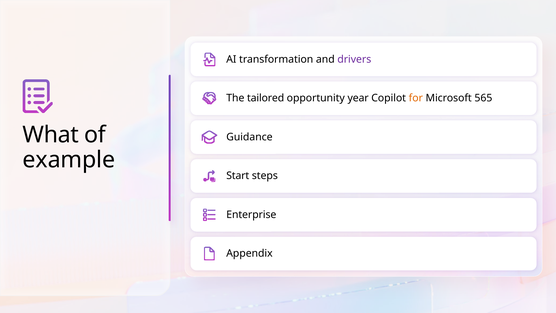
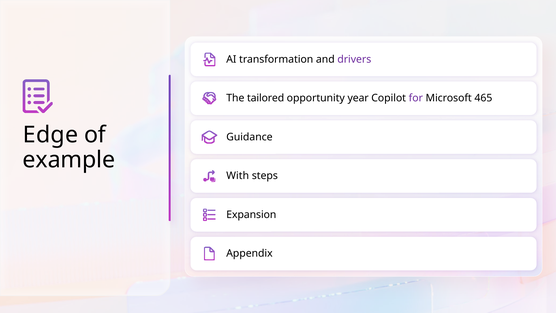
for colour: orange -> purple (416, 98)
565: 565 -> 465 (483, 98)
What: What -> Edge (51, 135)
Start: Start -> With (238, 176)
Enterprise: Enterprise -> Expansion (251, 215)
